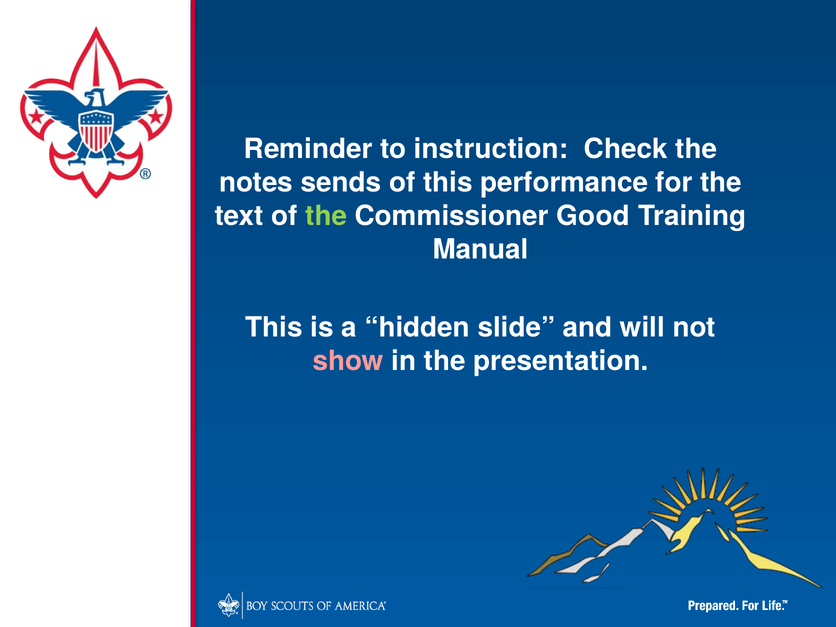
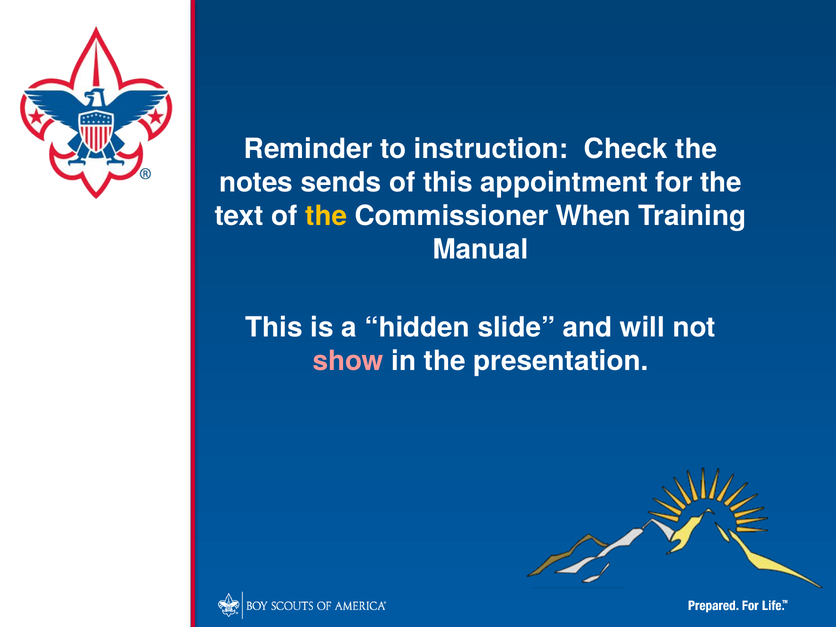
performance: performance -> appointment (564, 183)
the colour: light green -> yellow (326, 216)
Good: Good -> When (593, 216)
